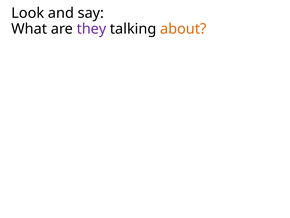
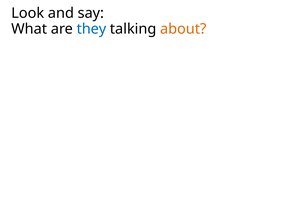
they colour: purple -> blue (91, 29)
